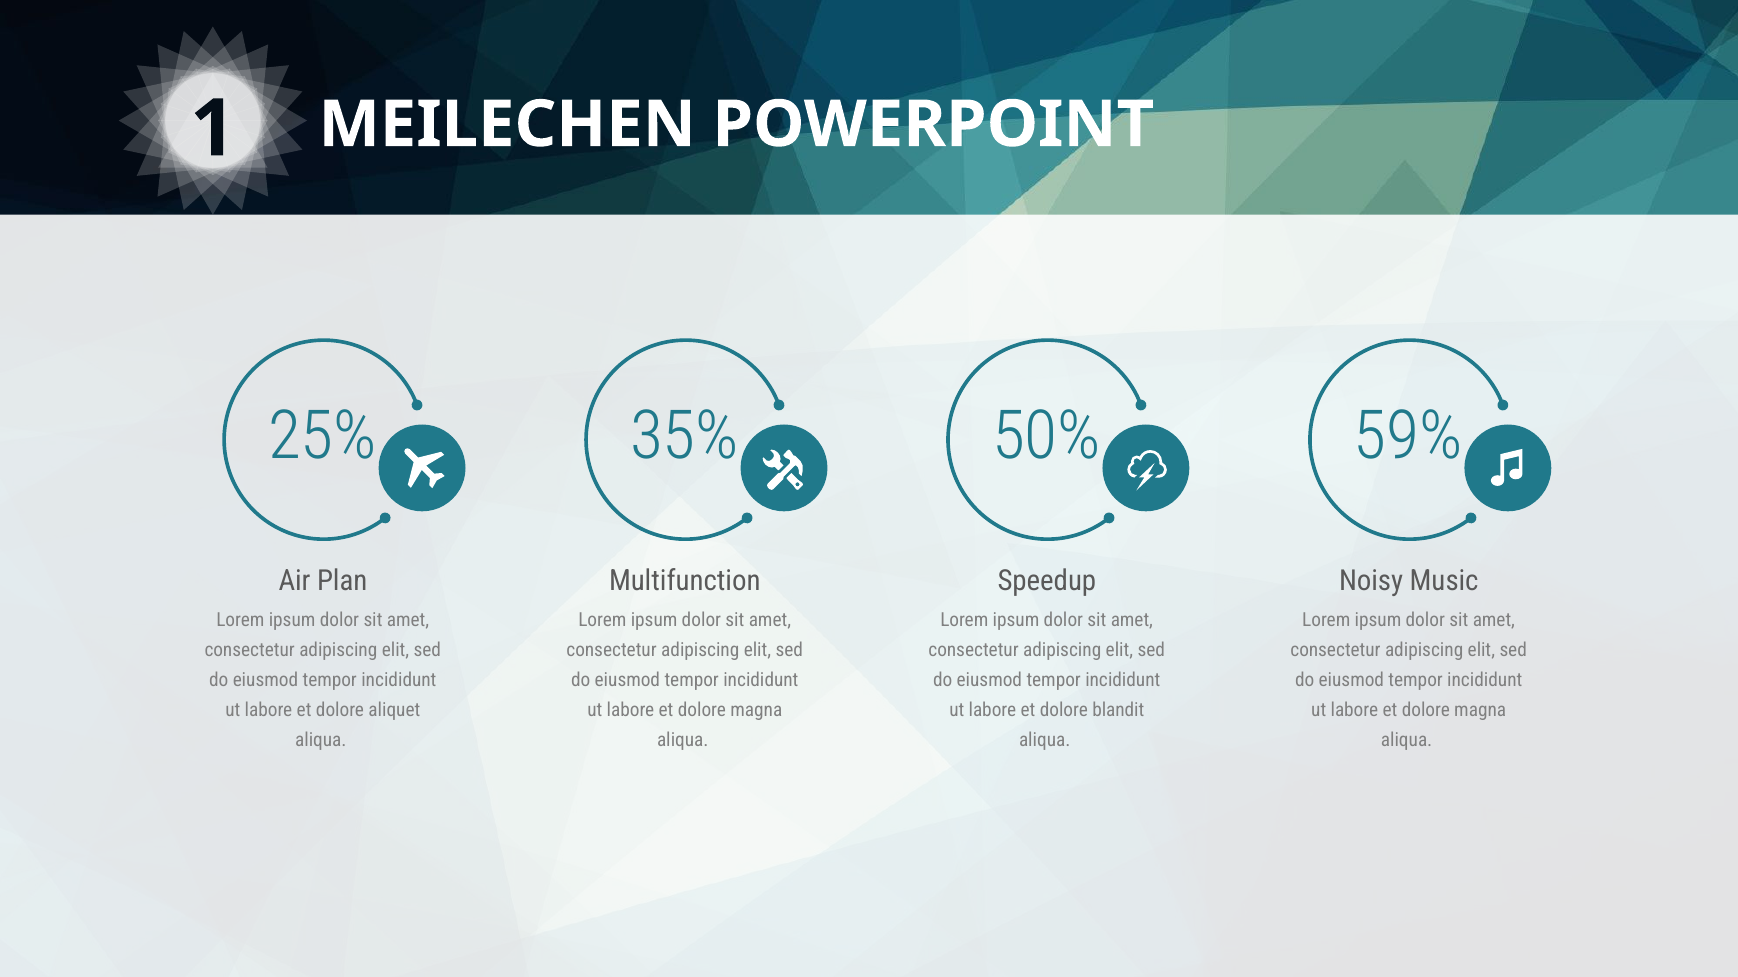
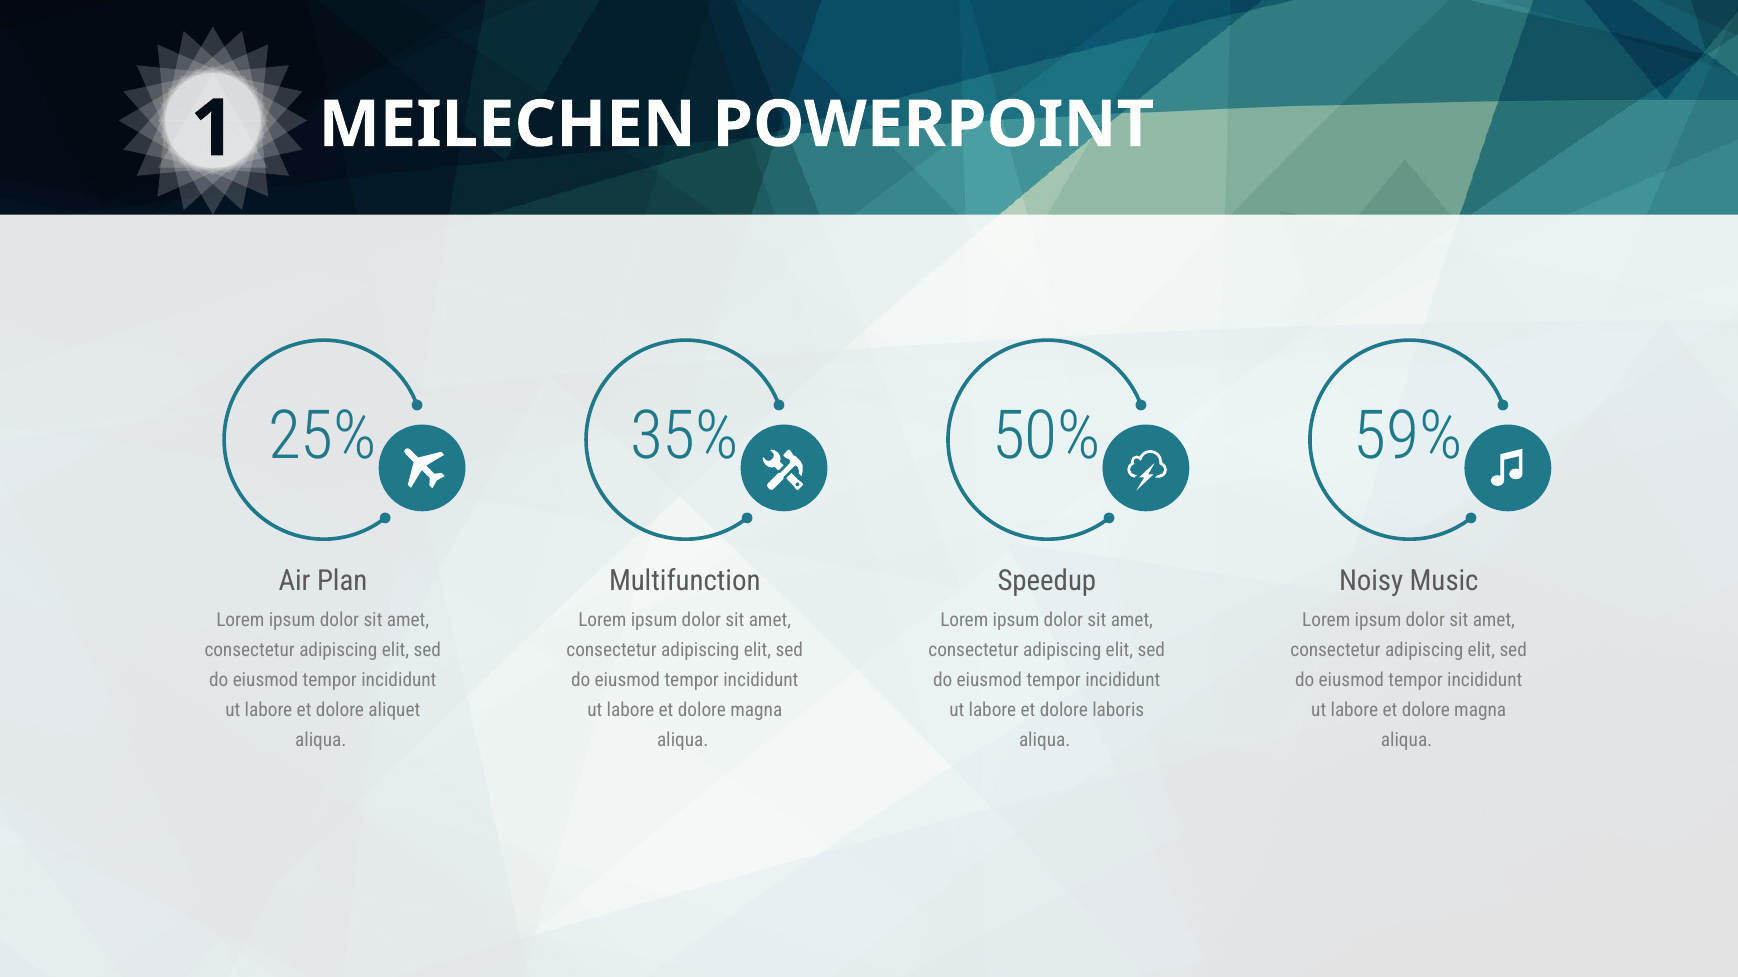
blandit: blandit -> laboris (1118, 710)
